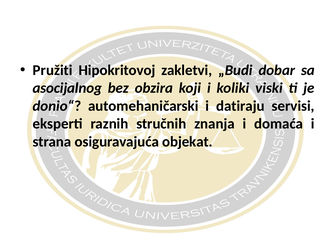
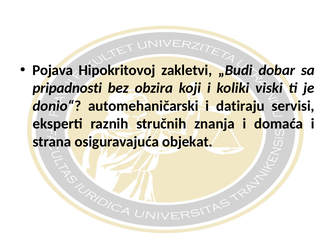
Pružiti: Pružiti -> Pojava (53, 70)
asocijalnog: asocijalnog -> pripadnosti (67, 88)
